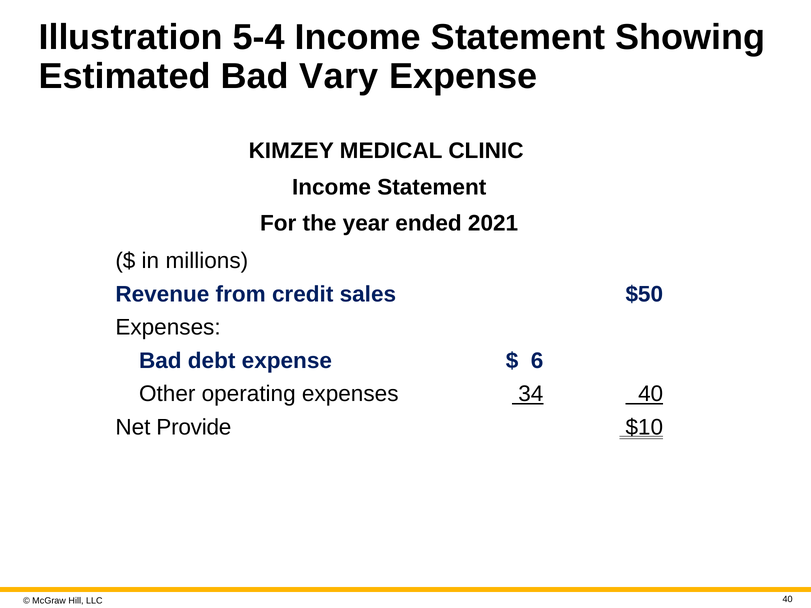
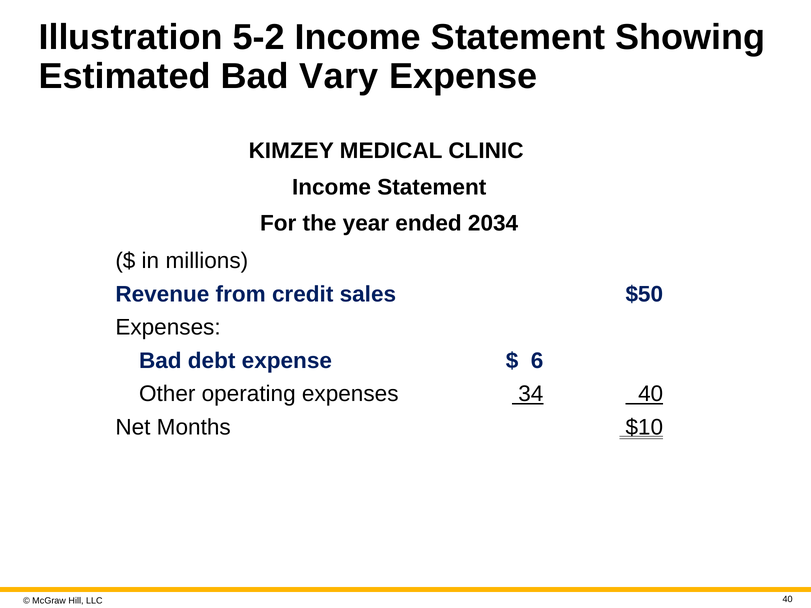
5-4: 5-4 -> 5-2 (259, 37)
2021: 2021 -> 2034 (493, 223)
Provide: Provide -> Months (194, 427)
